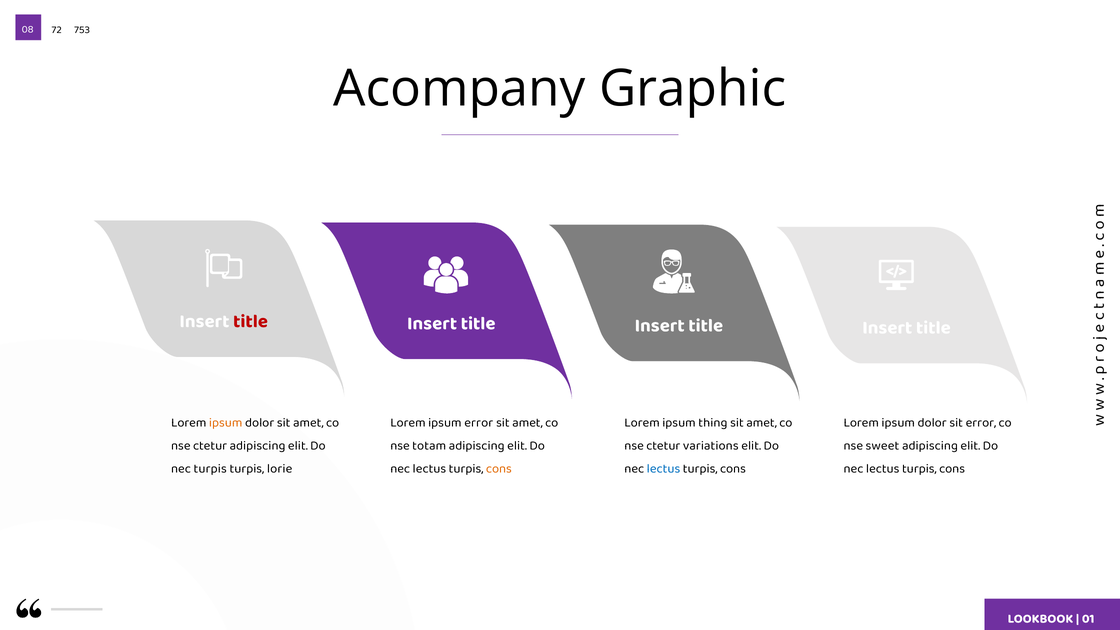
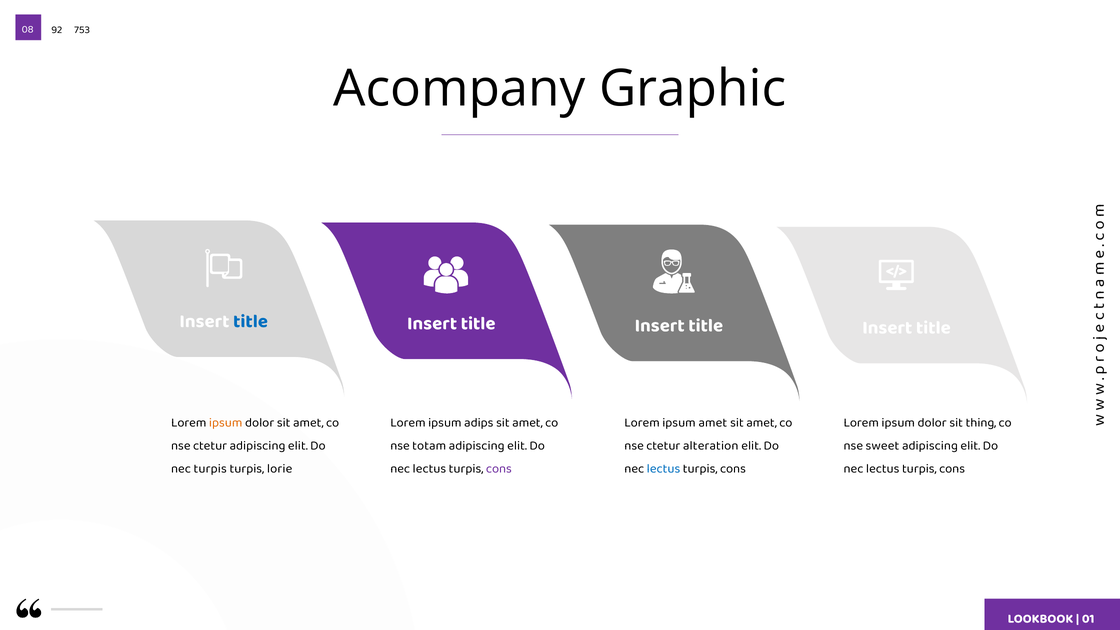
72: 72 -> 92 (57, 30)
title colour: red -> blue (251, 321)
ipsum error: error -> adips (479, 422)
ipsum thing: thing -> amet (713, 422)
sit error: error -> thing (981, 422)
variations: variations -> alteration (711, 445)
cons colour: orange -> purple (499, 469)
